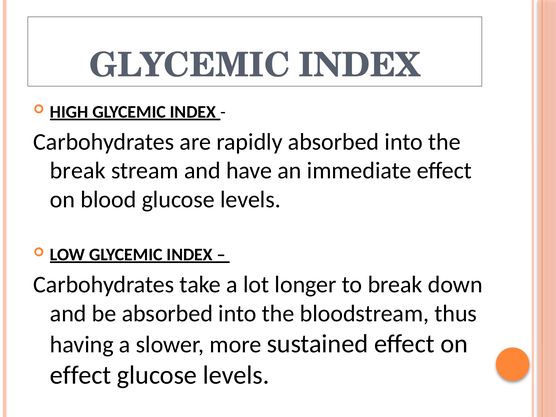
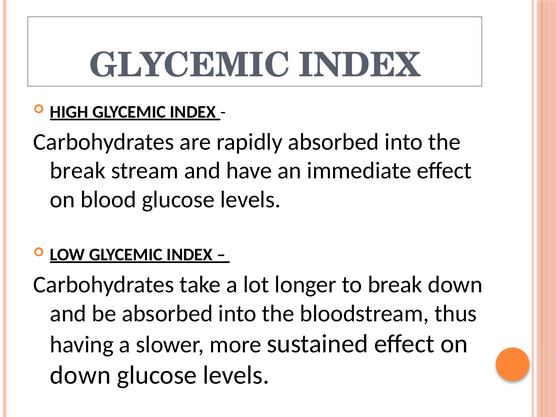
effect: effect -> down (80, 375)
